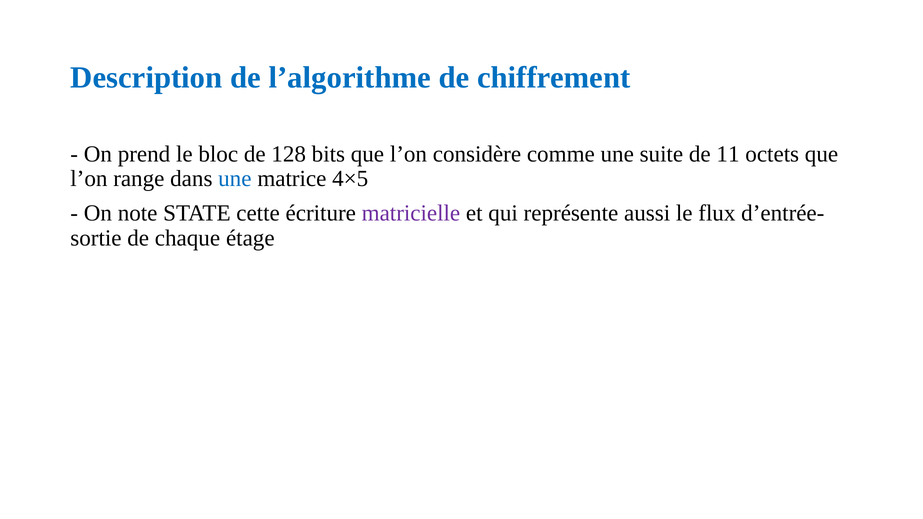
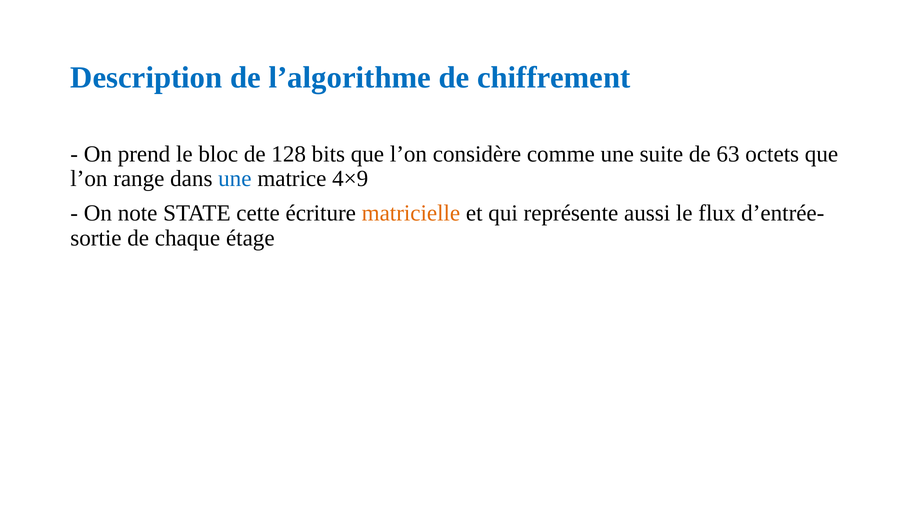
11: 11 -> 63 (728, 154)
4×5: 4×5 -> 4×9 (350, 179)
matricielle colour: purple -> orange (411, 213)
